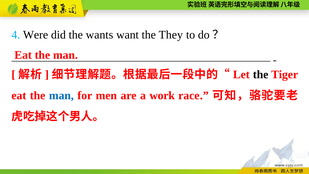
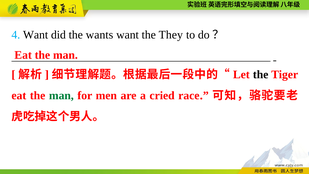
4 Were: Were -> Want (36, 35)
man colour: blue -> green (61, 95)
work: work -> cried (162, 95)
